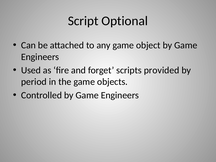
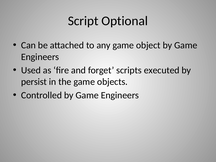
provided: provided -> executed (162, 70)
period: period -> persist (34, 82)
